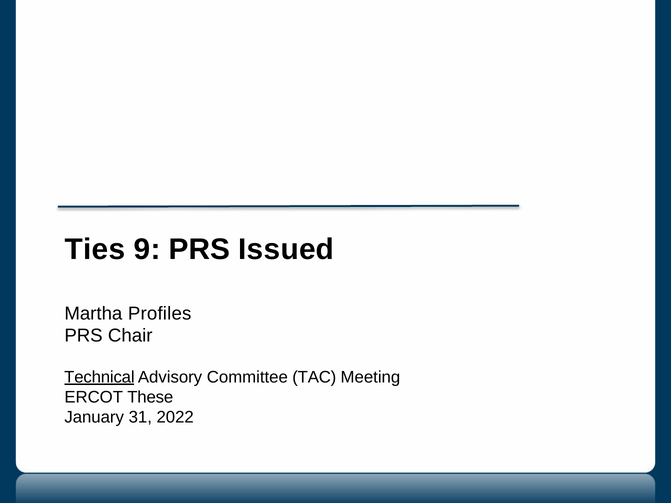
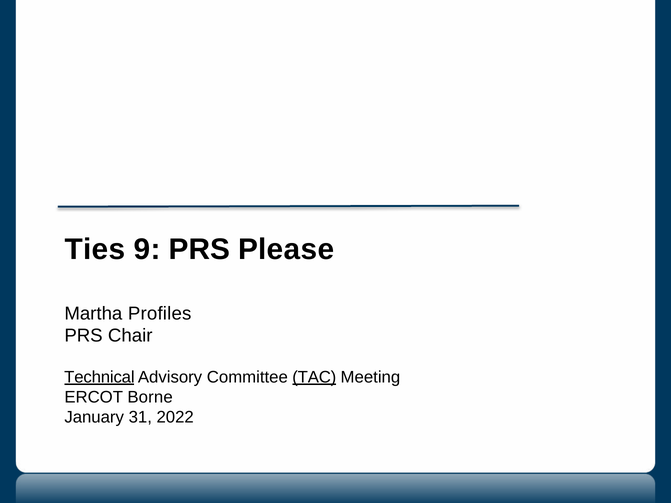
Issued: Issued -> Please (286, 249)
TAC underline: none -> present (314, 377)
These: These -> Borne (150, 397)
